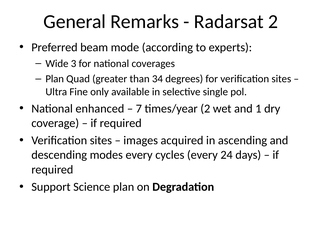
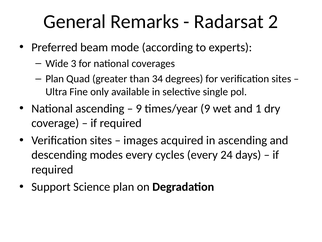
National enhanced: enhanced -> ascending (100, 108)
7: 7 -> 9 (139, 108)
times/year 2: 2 -> 9 (205, 108)
